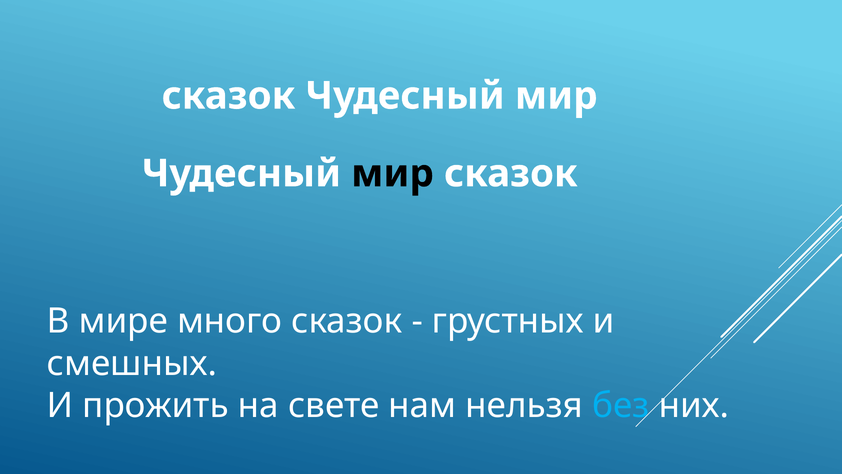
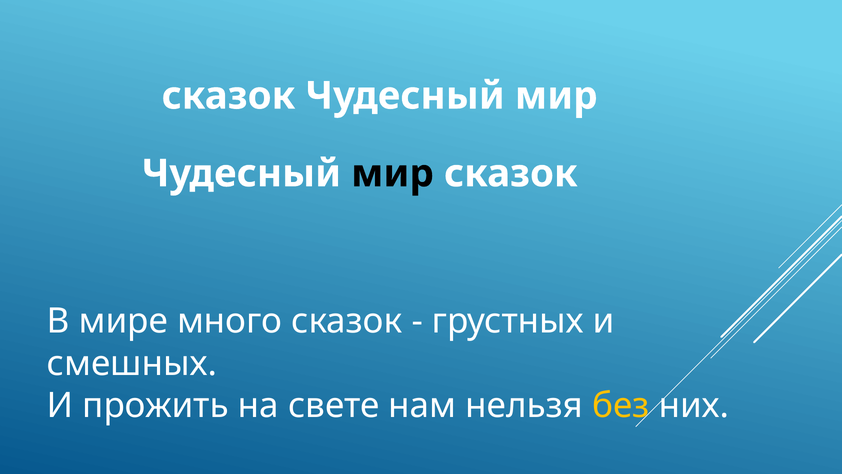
без colour: light blue -> yellow (621, 405)
